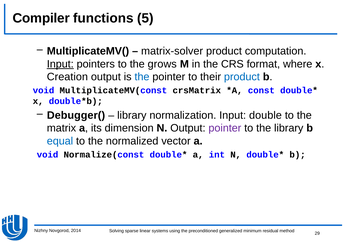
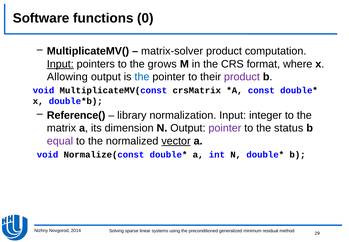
Compiler: Compiler -> Software (41, 18)
5: 5 -> 0 (145, 18)
Creation: Creation -> Allowing (67, 77)
product colour: blue -> purple (242, 77)
Debugger(: Debugger( -> Reference( (76, 115)
double: double -> integer (266, 115)
the library: library -> status (289, 128)
equal colour: blue -> purple (60, 141)
vector underline: none -> present (176, 141)
